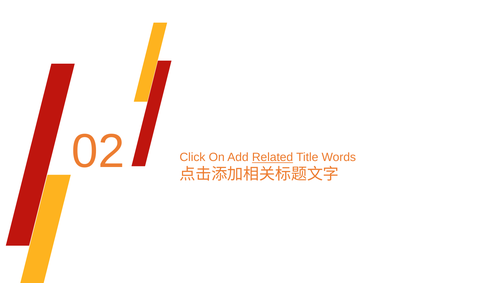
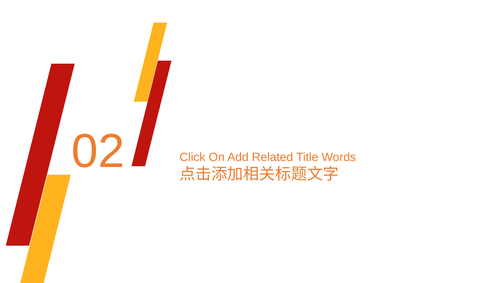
Related underline: present -> none (273, 158)
